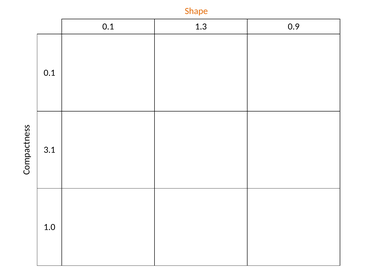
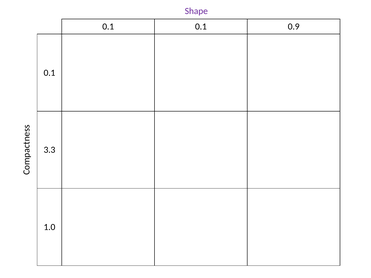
Shape colour: orange -> purple (196, 11)
0.1 1.3: 1.3 -> 0.1 (201, 27)
3.1: 3.1 -> 3.3 (49, 150)
